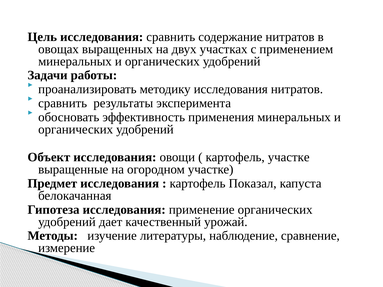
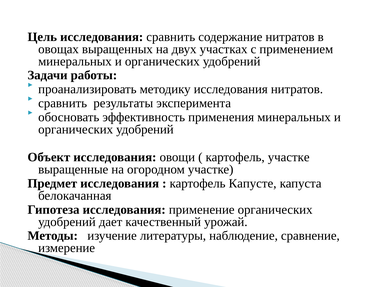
Показал: Показал -> Капусте (253, 184)
